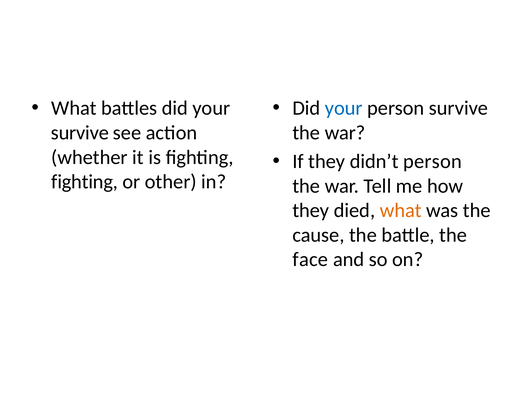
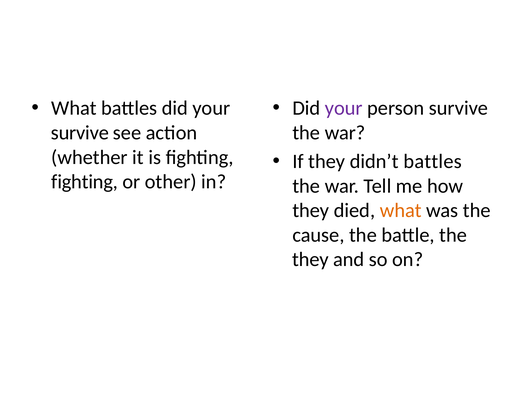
your colour: blue -> purple (344, 108)
didn’t person: person -> battles (433, 162)
face: face -> they (311, 260)
